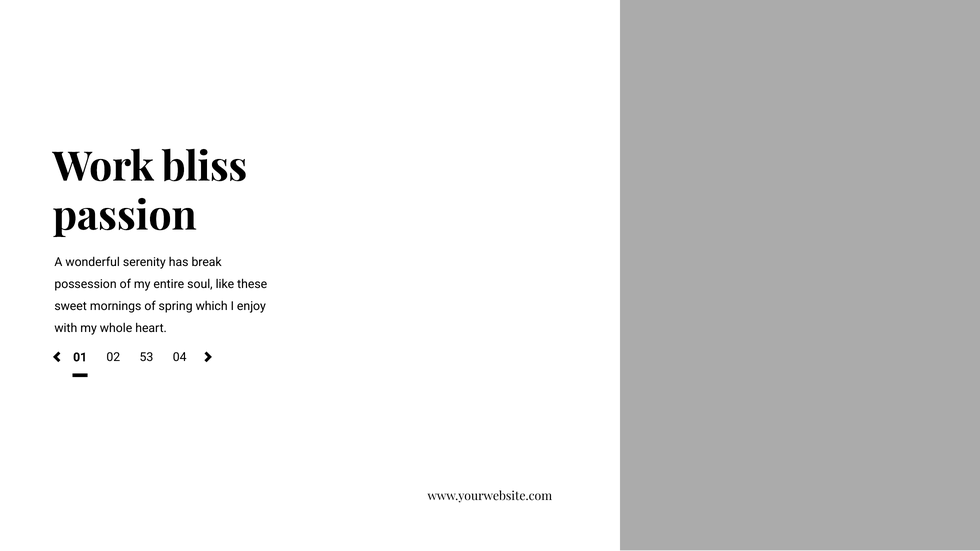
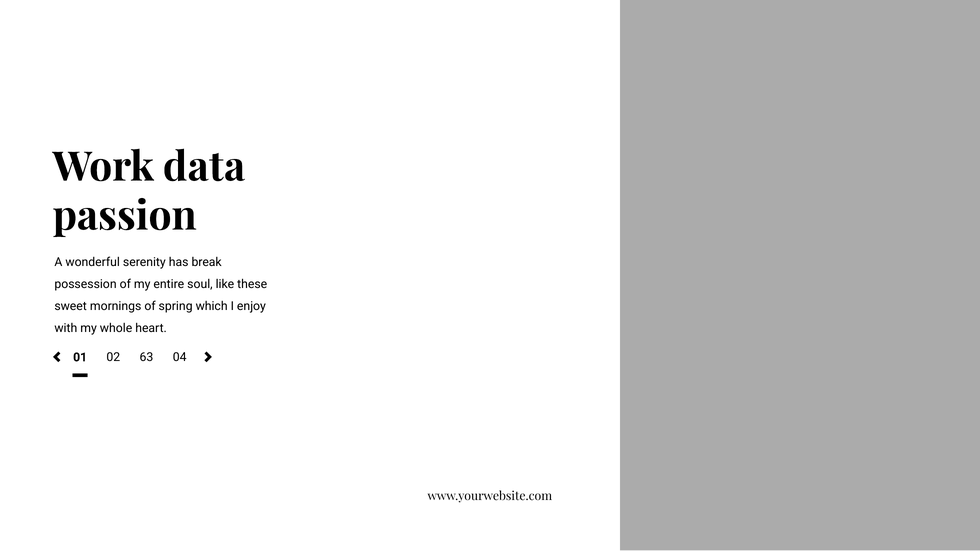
bliss: bliss -> data (204, 167)
53: 53 -> 63 (146, 357)
